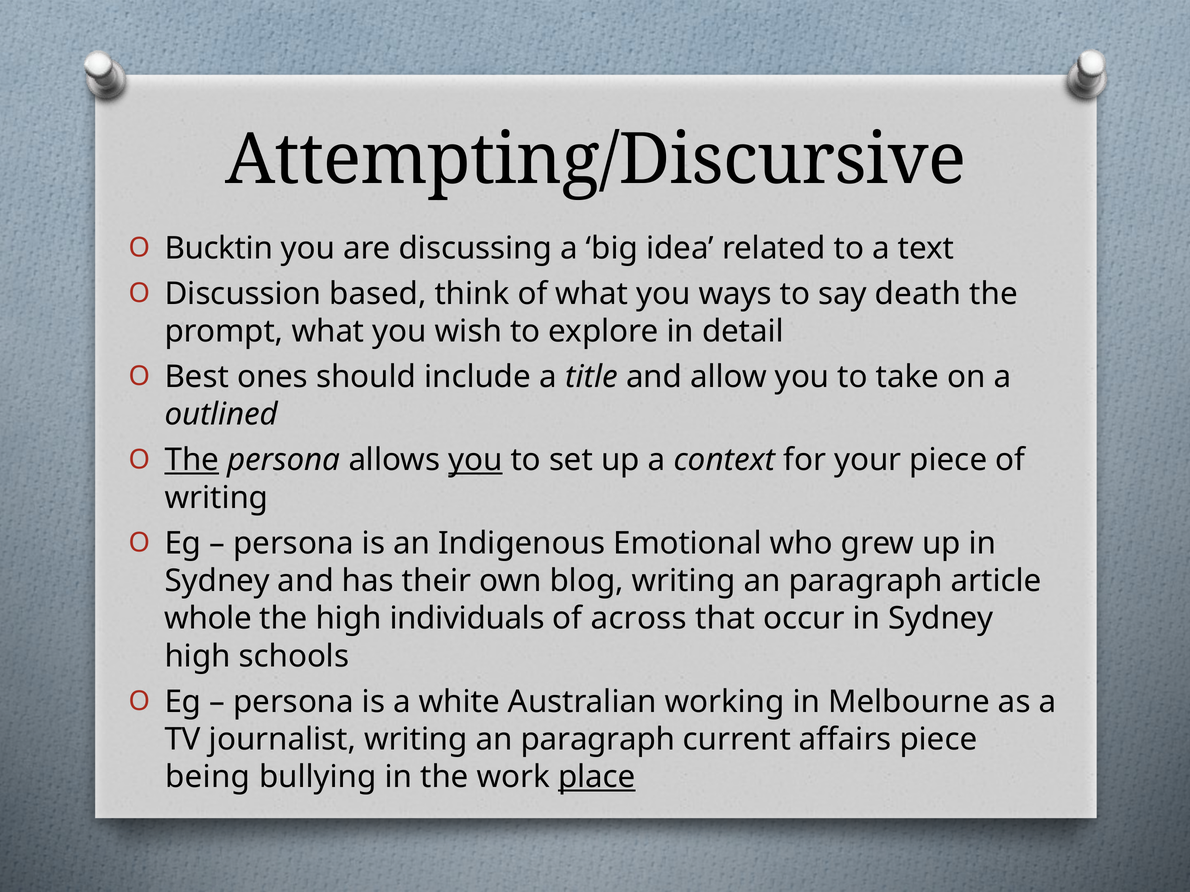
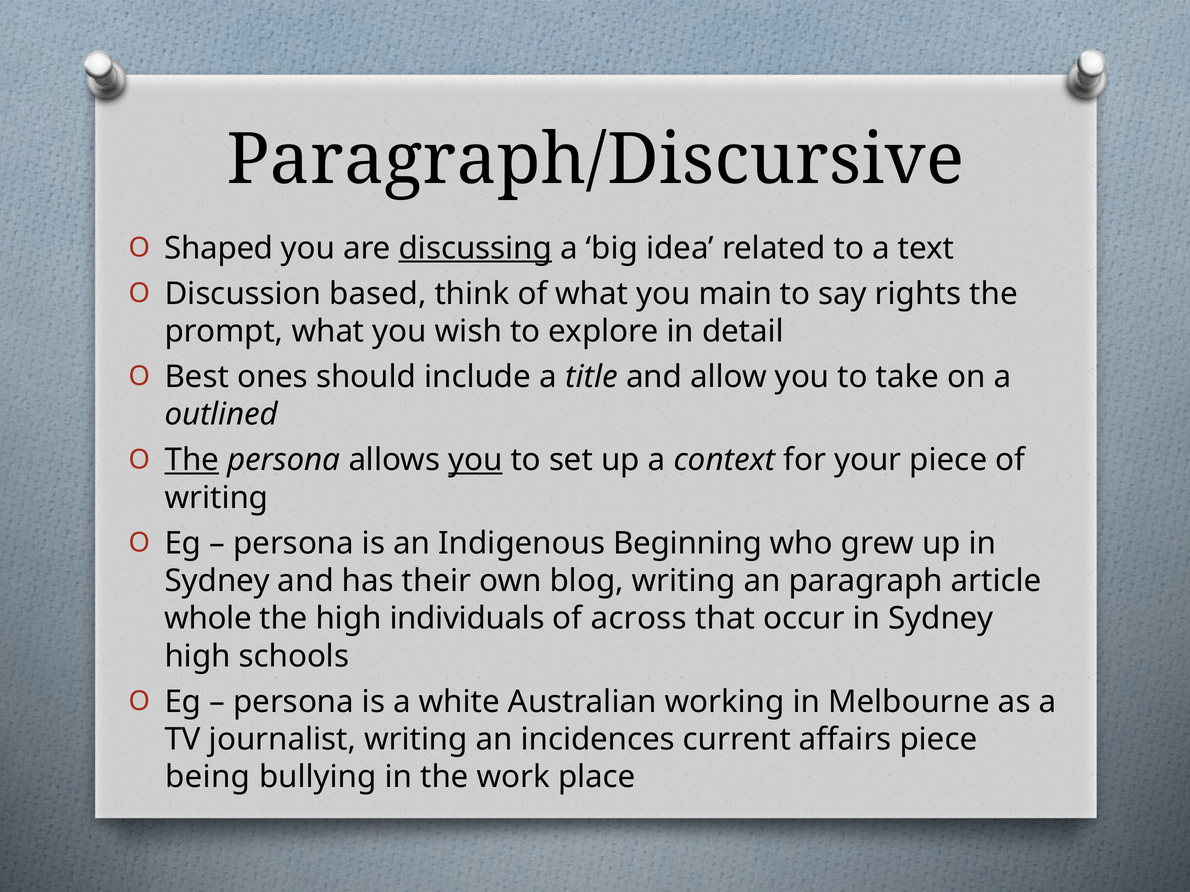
Attempting/Discursive: Attempting/Discursive -> Paragraph/Discursive (595, 160)
Bucktin: Bucktin -> Shaped (219, 248)
discussing underline: none -> present (475, 248)
ways: ways -> main (735, 294)
death: death -> rights (918, 294)
Emotional: Emotional -> Beginning (688, 544)
journalist writing an paragraph: paragraph -> incidences (598, 740)
place underline: present -> none (597, 778)
